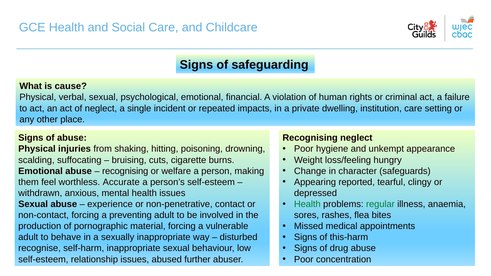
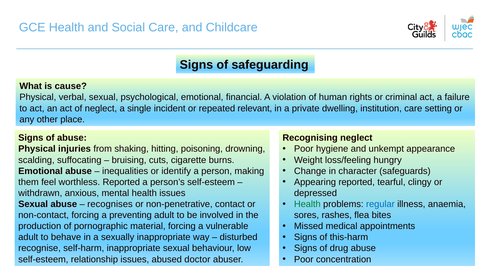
impacts: impacts -> relevant (255, 108)
recognising: recognising -> inequalities (125, 171)
welfare: welfare -> identify (176, 171)
worthless Accurate: Accurate -> Reported (121, 182)
regular colour: green -> blue (380, 204)
experience: experience -> recognises (110, 204)
further: further -> doctor (197, 260)
